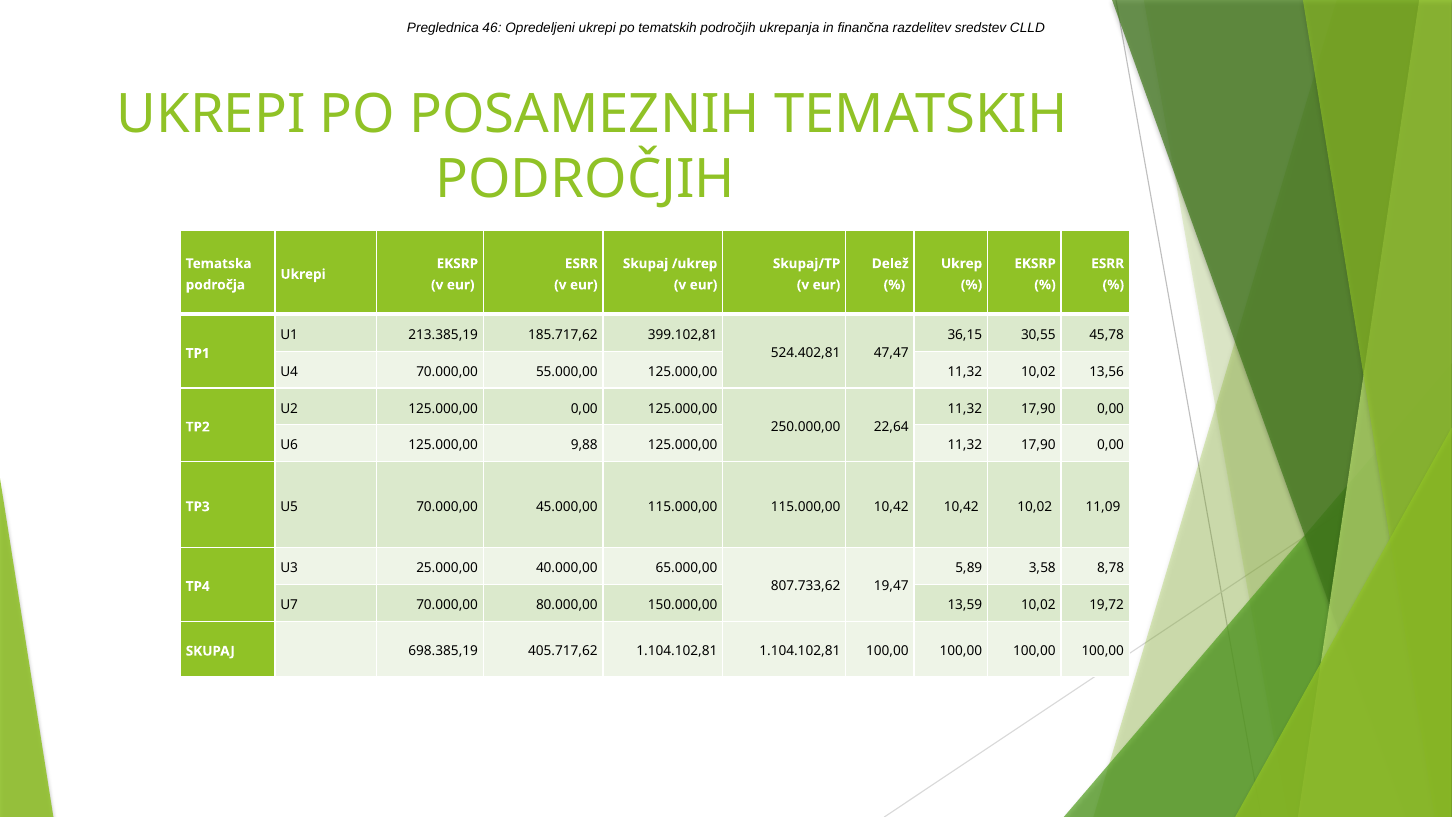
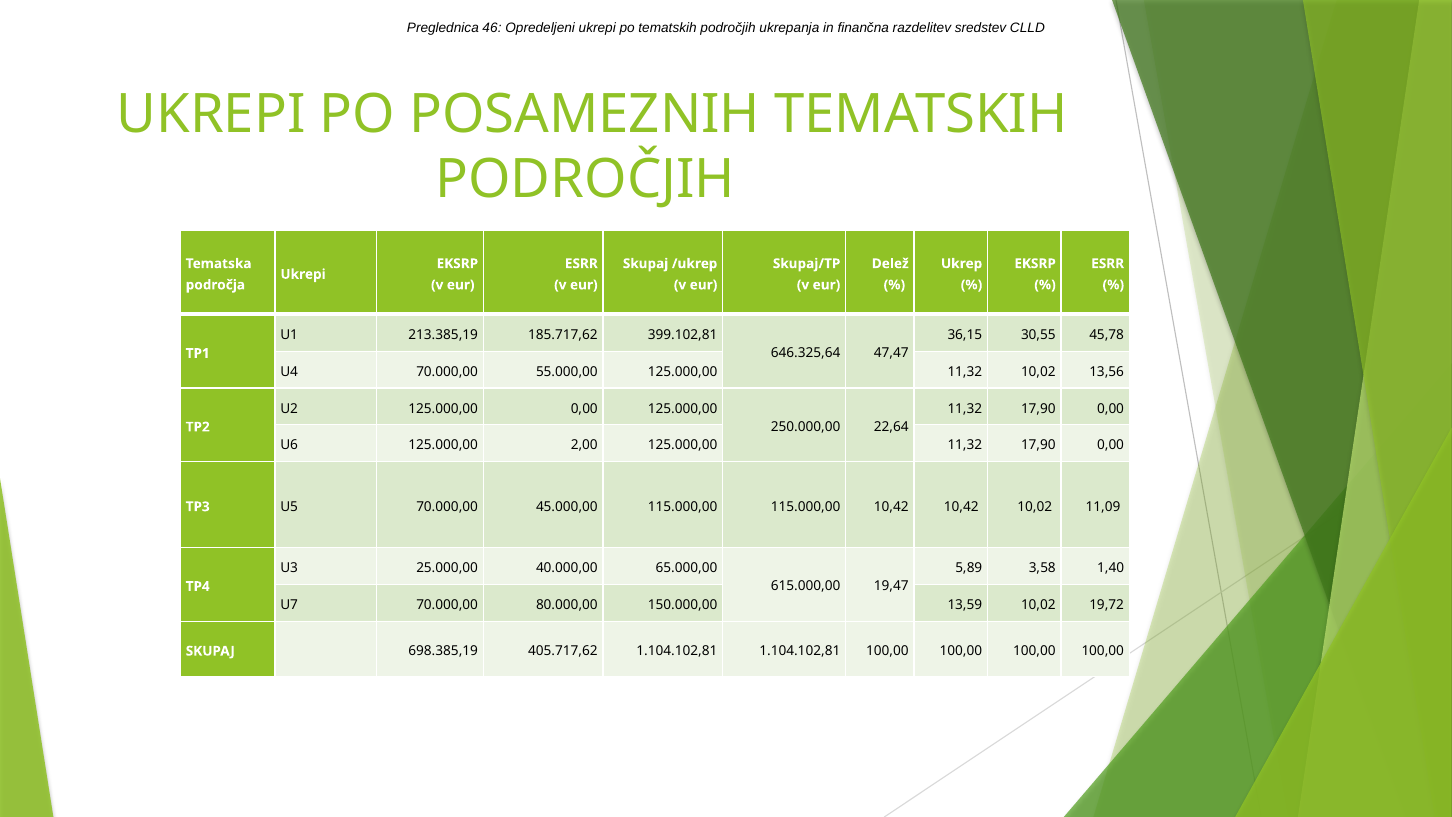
524.402,81: 524.402,81 -> 646.325,64 (806, 353)
9,88: 9,88 -> 2,00 (584, 445)
8,78: 8,78 -> 1,40 (1111, 568)
807.733,62: 807.733,62 -> 615.000,00 (806, 586)
